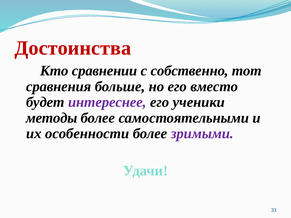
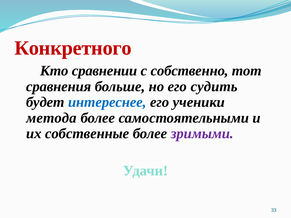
Достоинства: Достоинства -> Конкретного (73, 48)
вместо: вместо -> судить (214, 87)
интереснее colour: purple -> blue (107, 102)
методы: методы -> метода (51, 118)
особенности: особенности -> собственные (87, 134)
